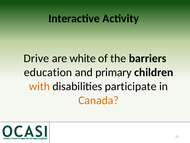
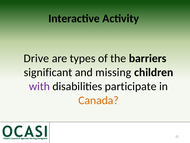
white: white -> types (83, 58)
education: education -> significant (48, 72)
primary: primary -> missing (113, 72)
with colour: orange -> purple (39, 86)
